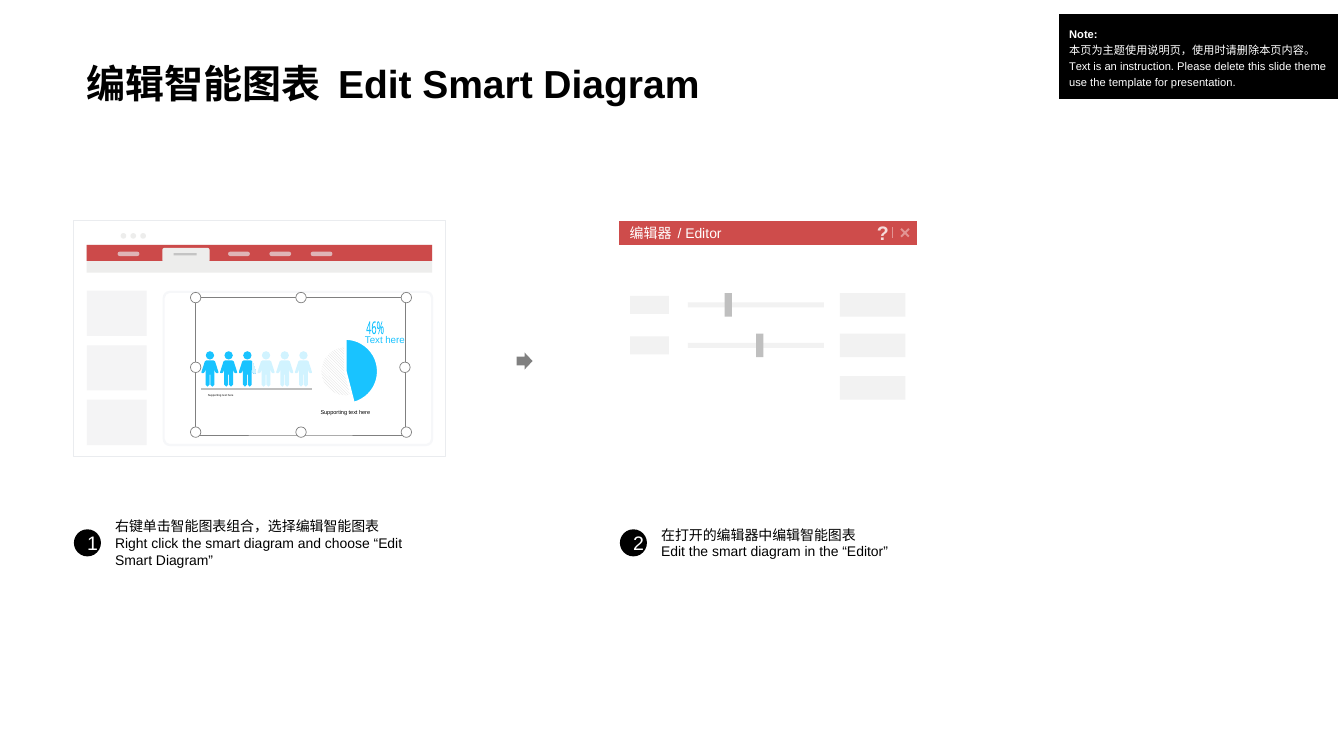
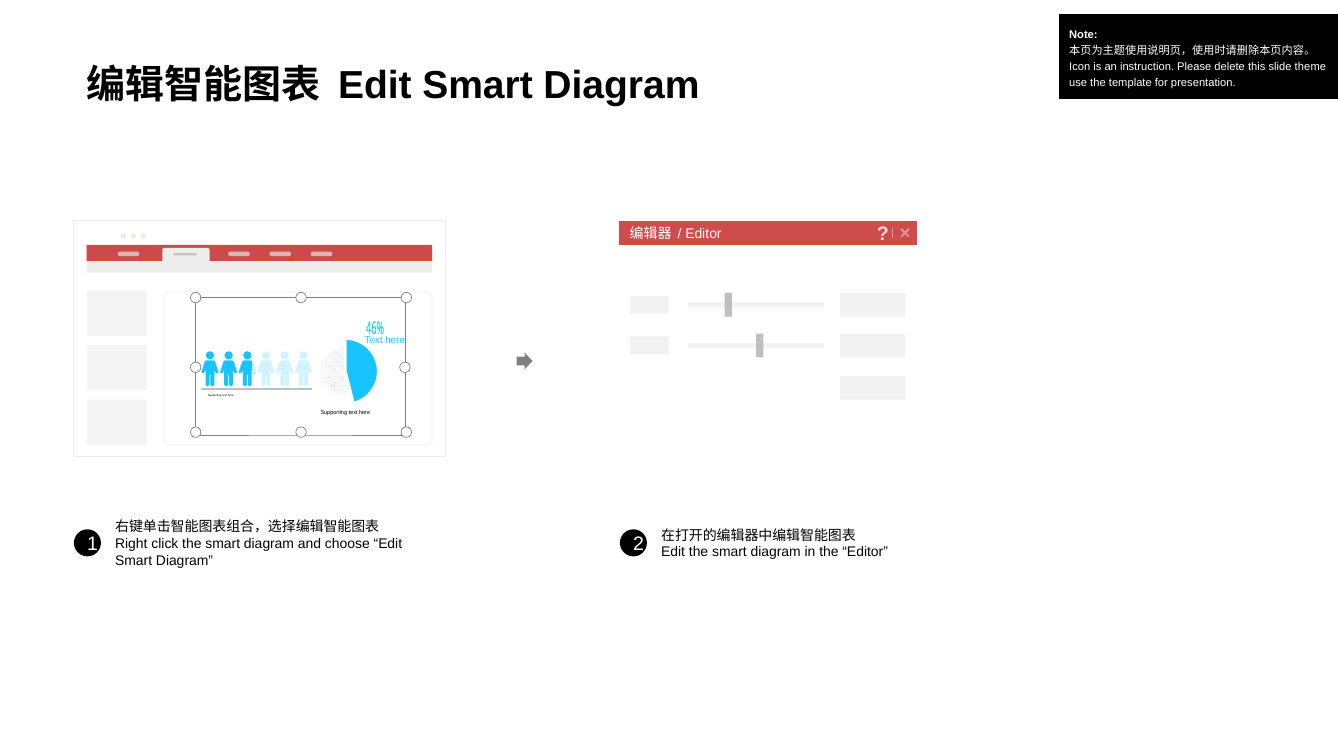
Text: Text -> Icon (1080, 67)
